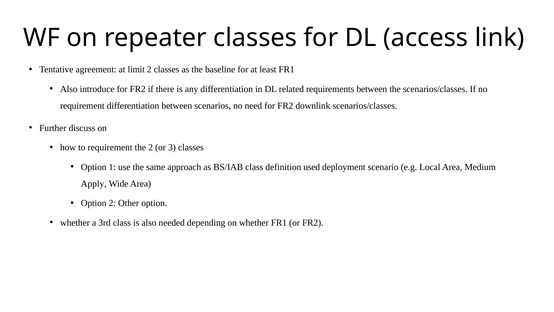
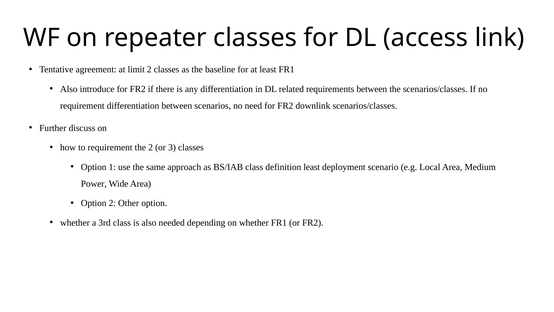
definition used: used -> least (312, 167)
Apply: Apply -> Power (94, 183)
